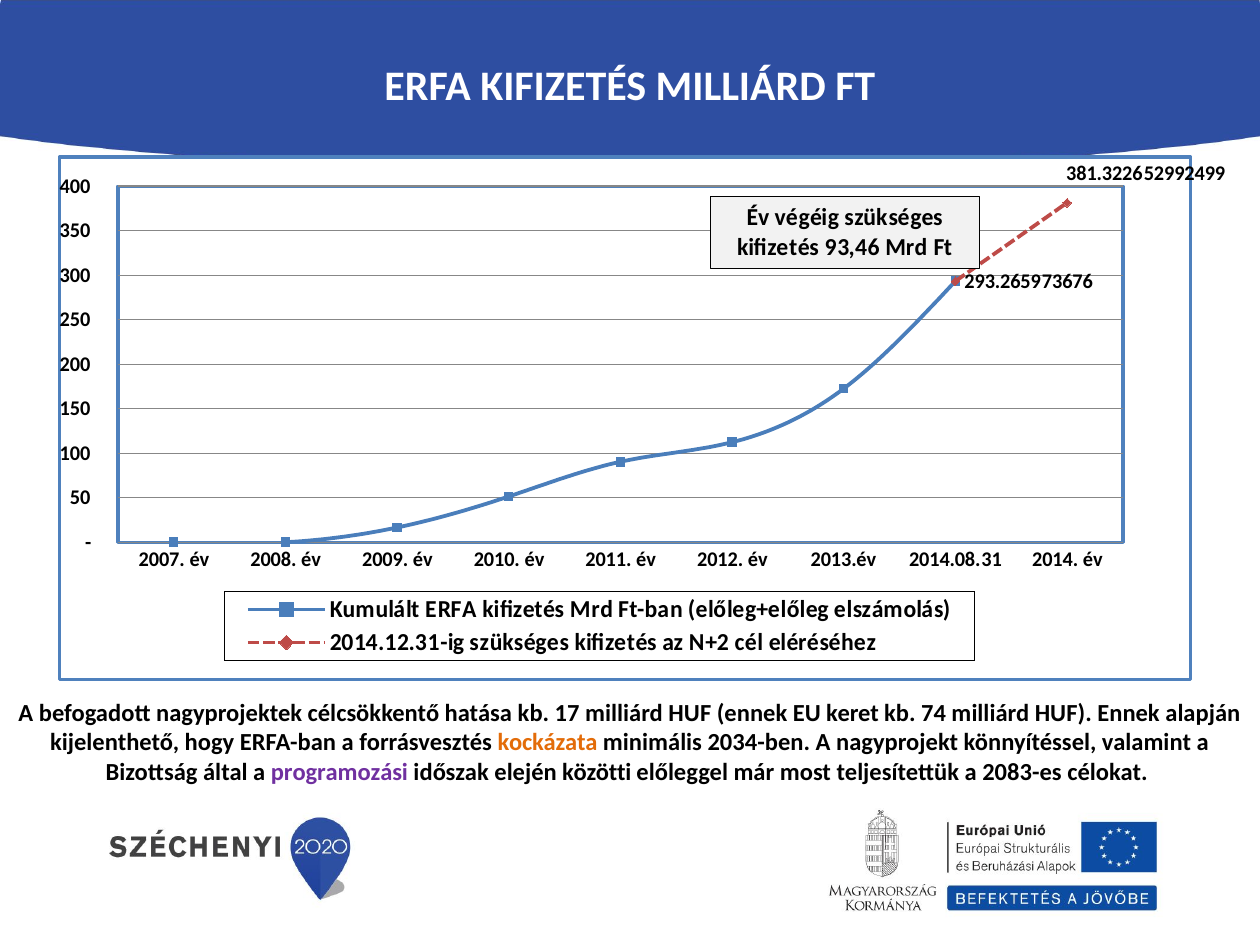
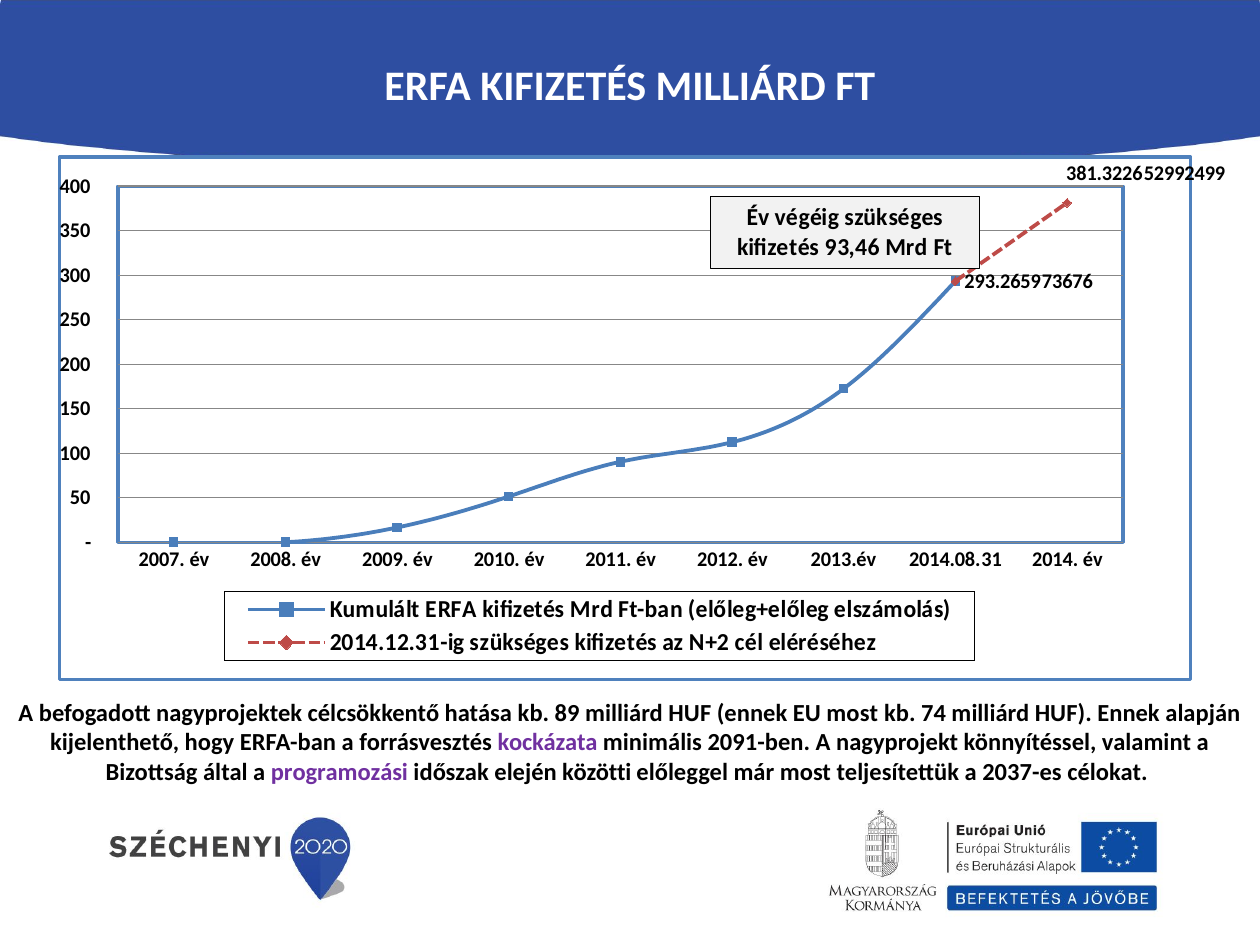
17: 17 -> 89 (567, 713)
EU keret: keret -> most (852, 713)
kockázata colour: orange -> purple (548, 743)
2034-ben: 2034-ben -> 2091-ben (759, 743)
2083-es: 2083-es -> 2037-es (1022, 772)
